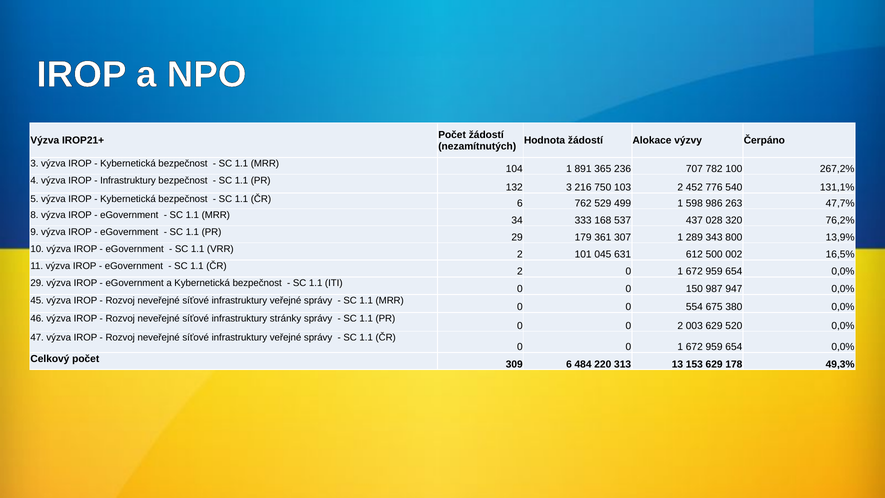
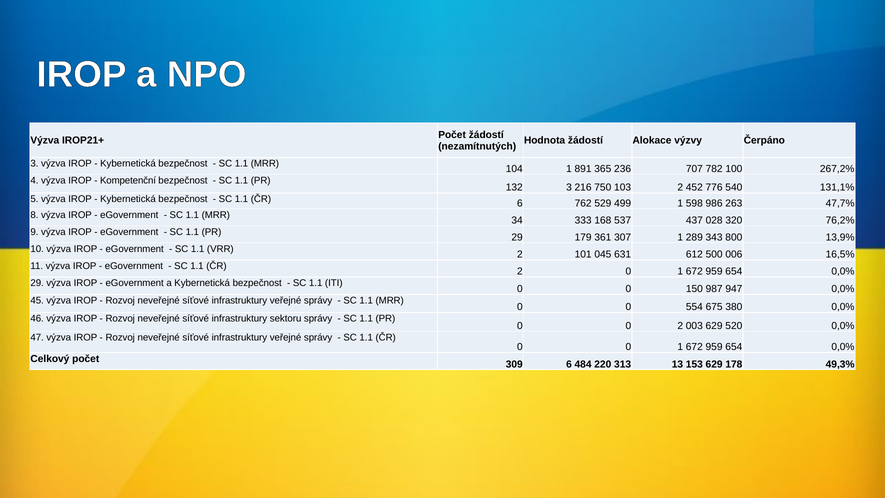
Infrastruktury: Infrastruktury -> Kompetenční (128, 180)
002: 002 -> 006 (734, 254)
stránky: stránky -> sektoru (286, 319)
